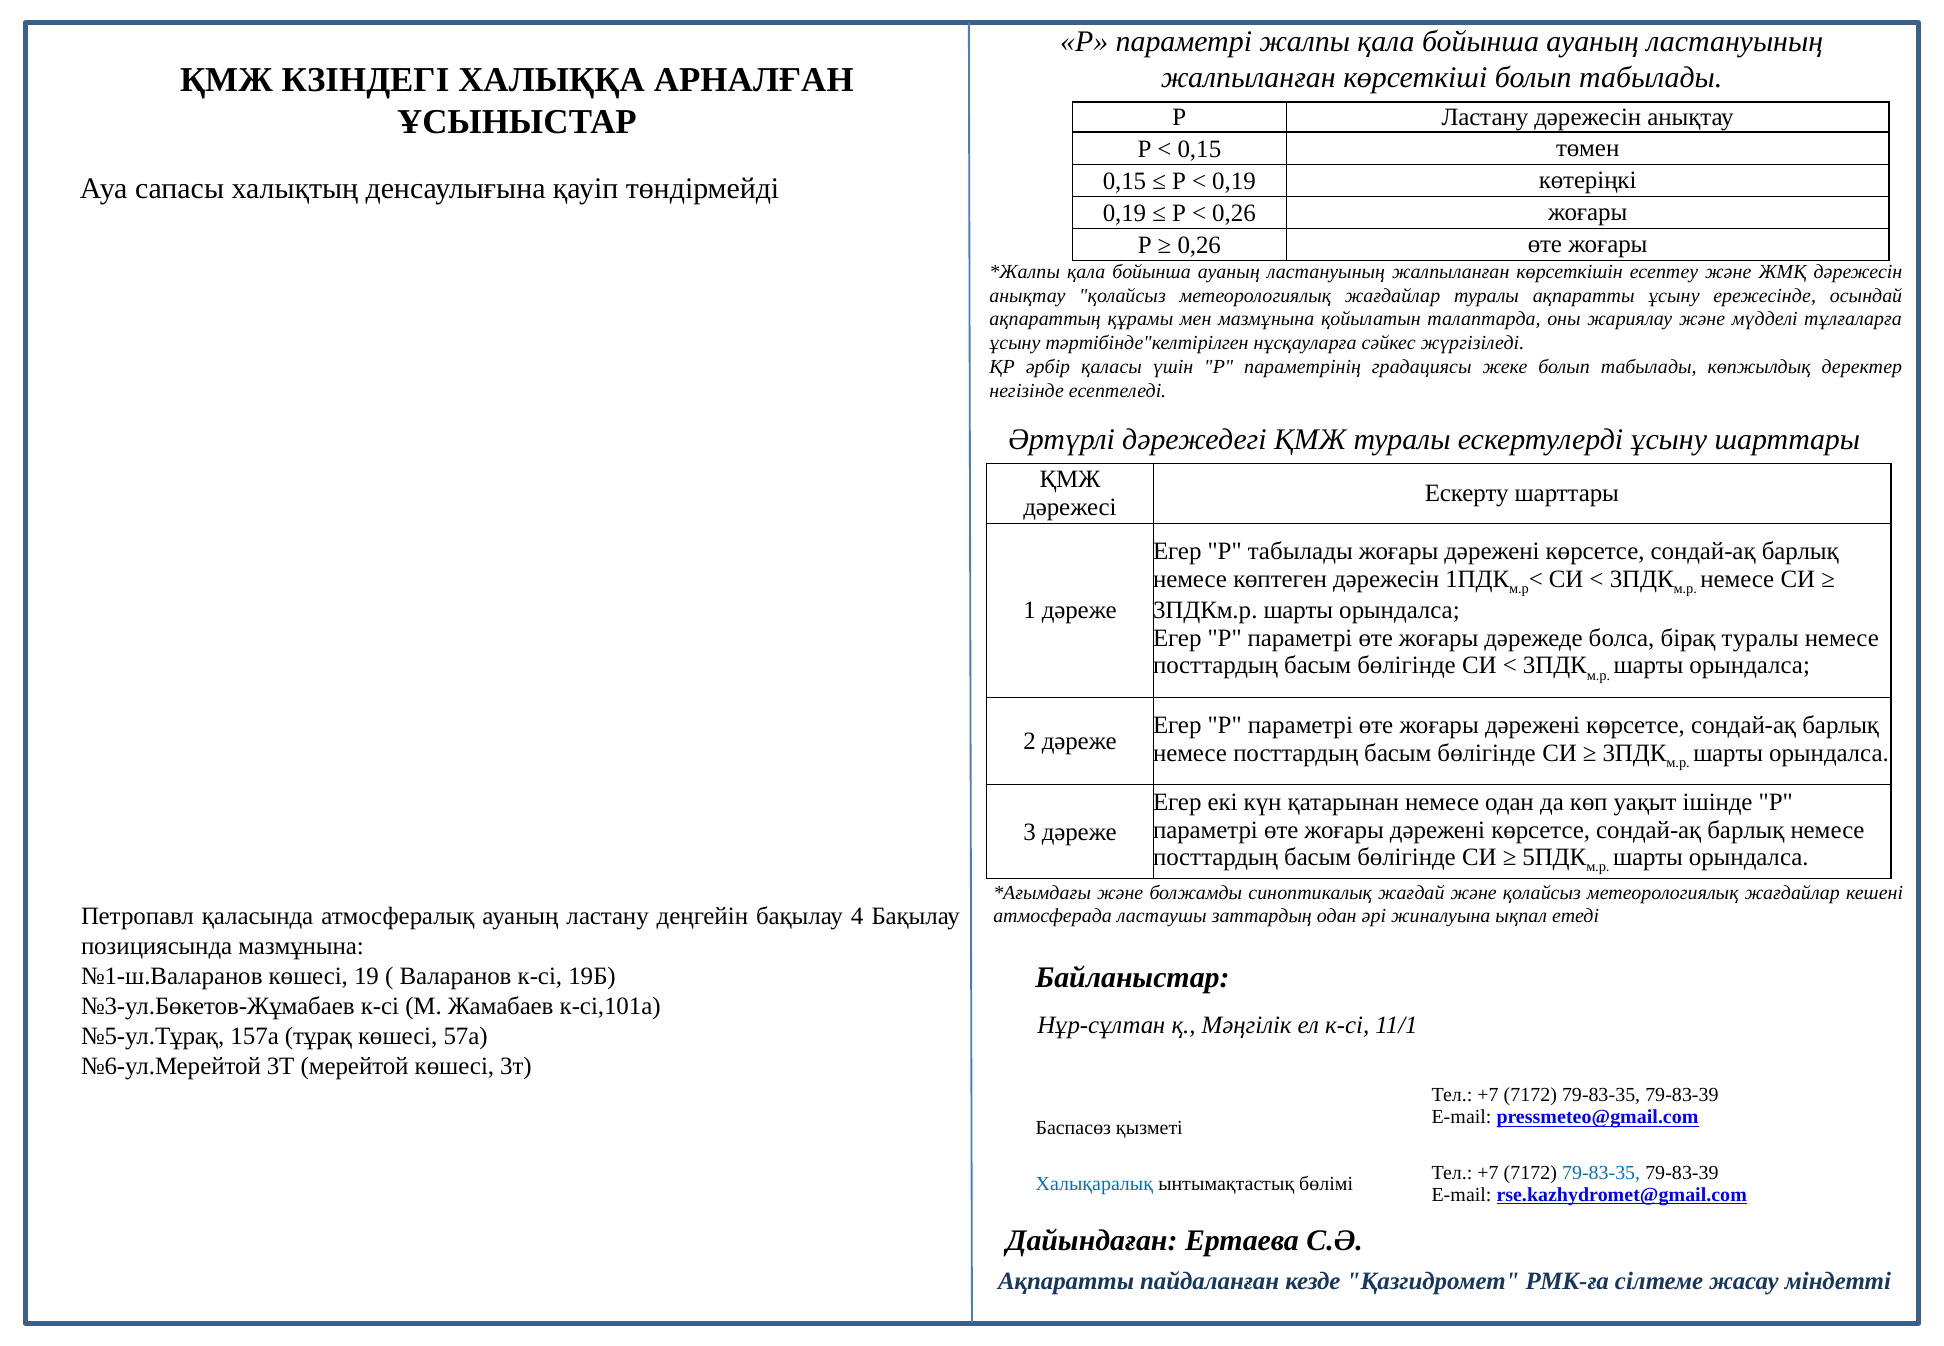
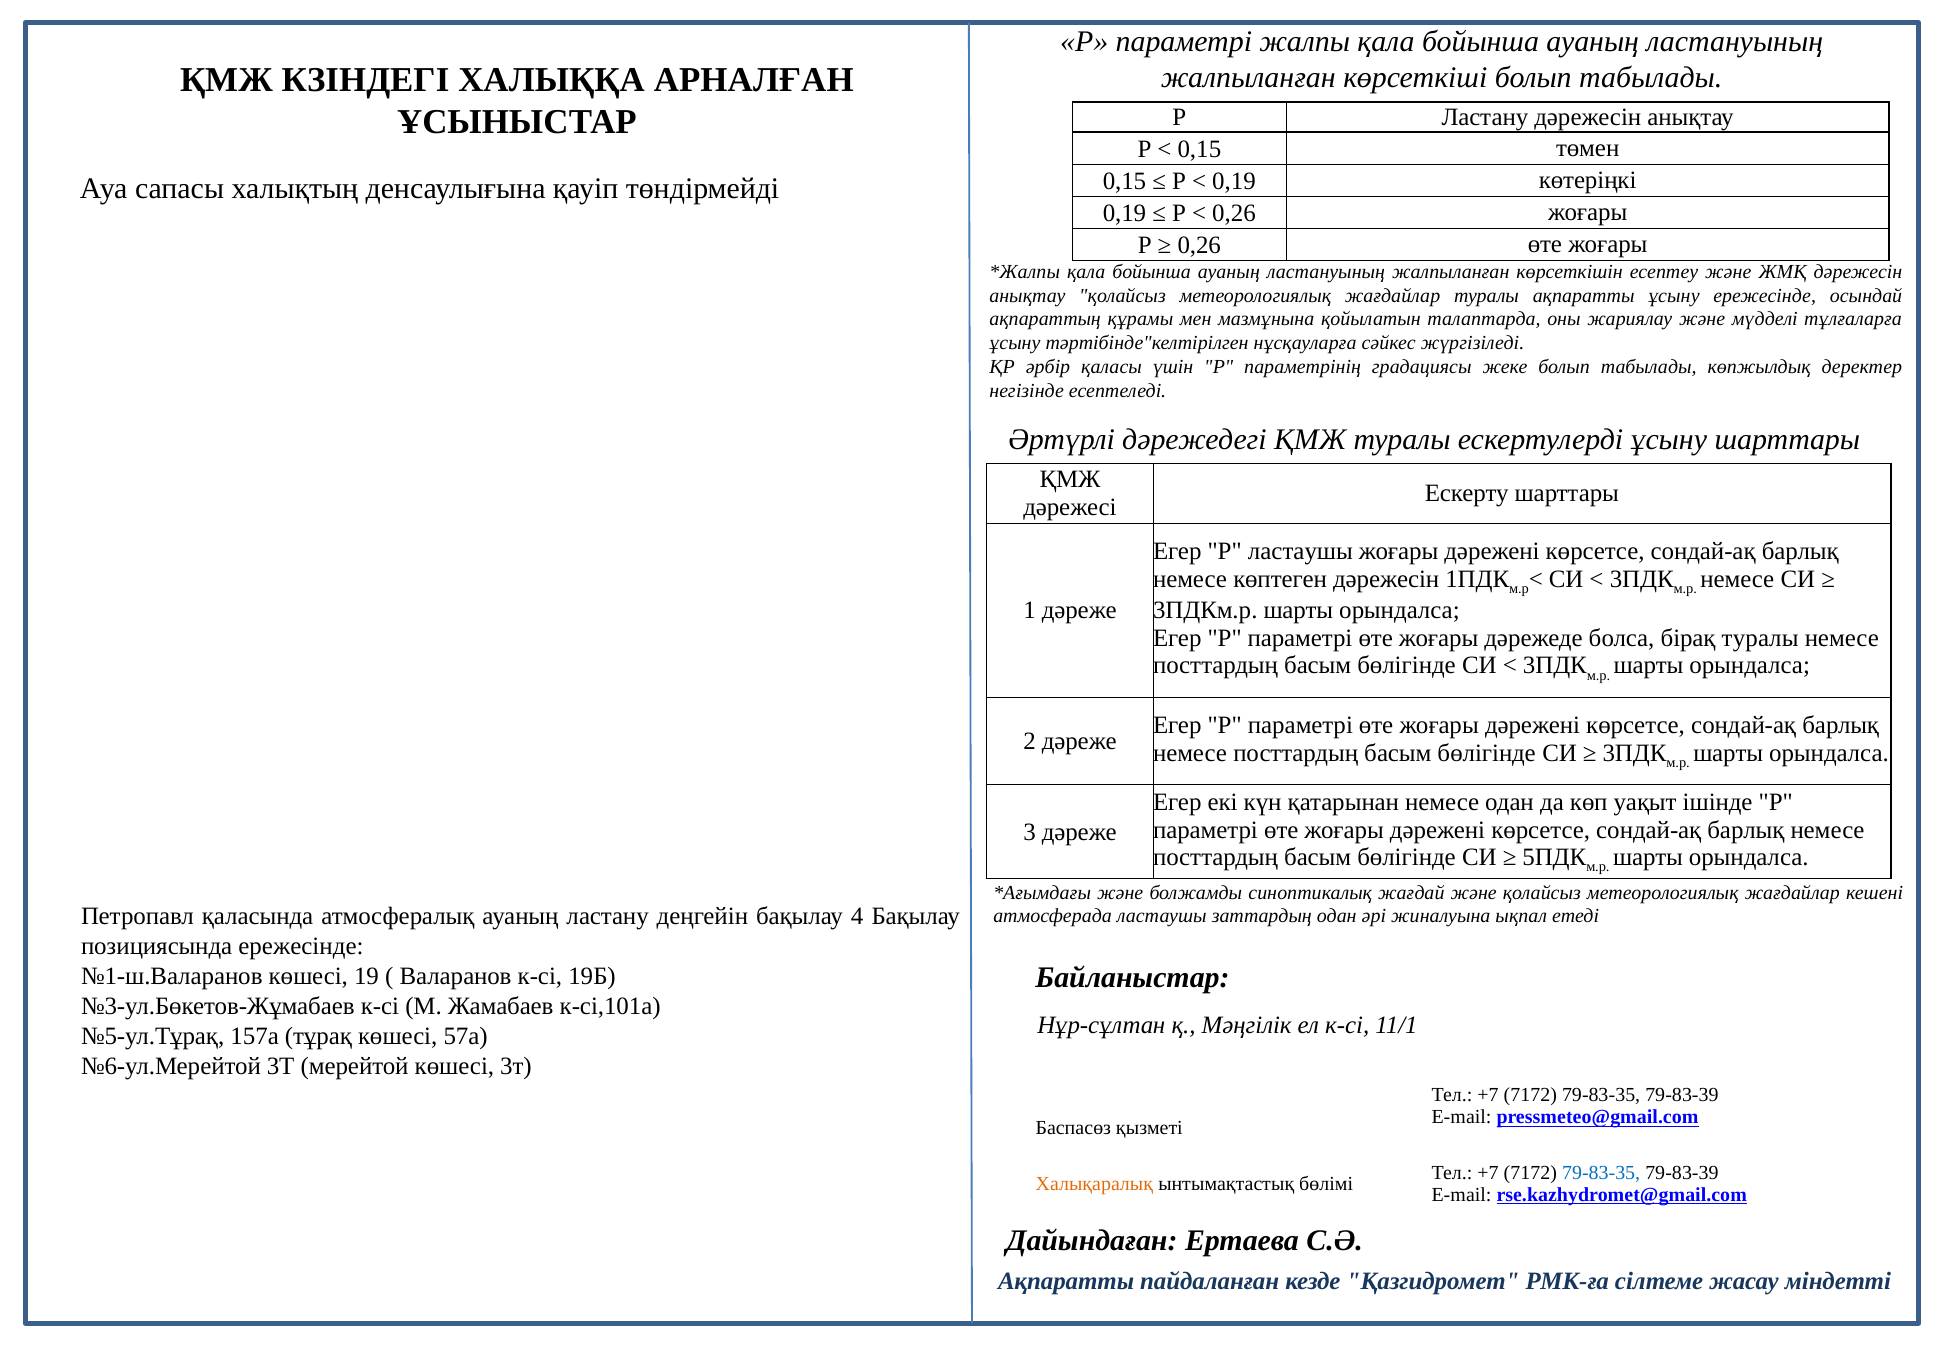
Р табылады: табылады -> ластаушы (1300, 552)
позициясында мазмұнына: мазмұнына -> ережесінде (301, 946)
Халықаралық colour: blue -> orange (1094, 1184)
